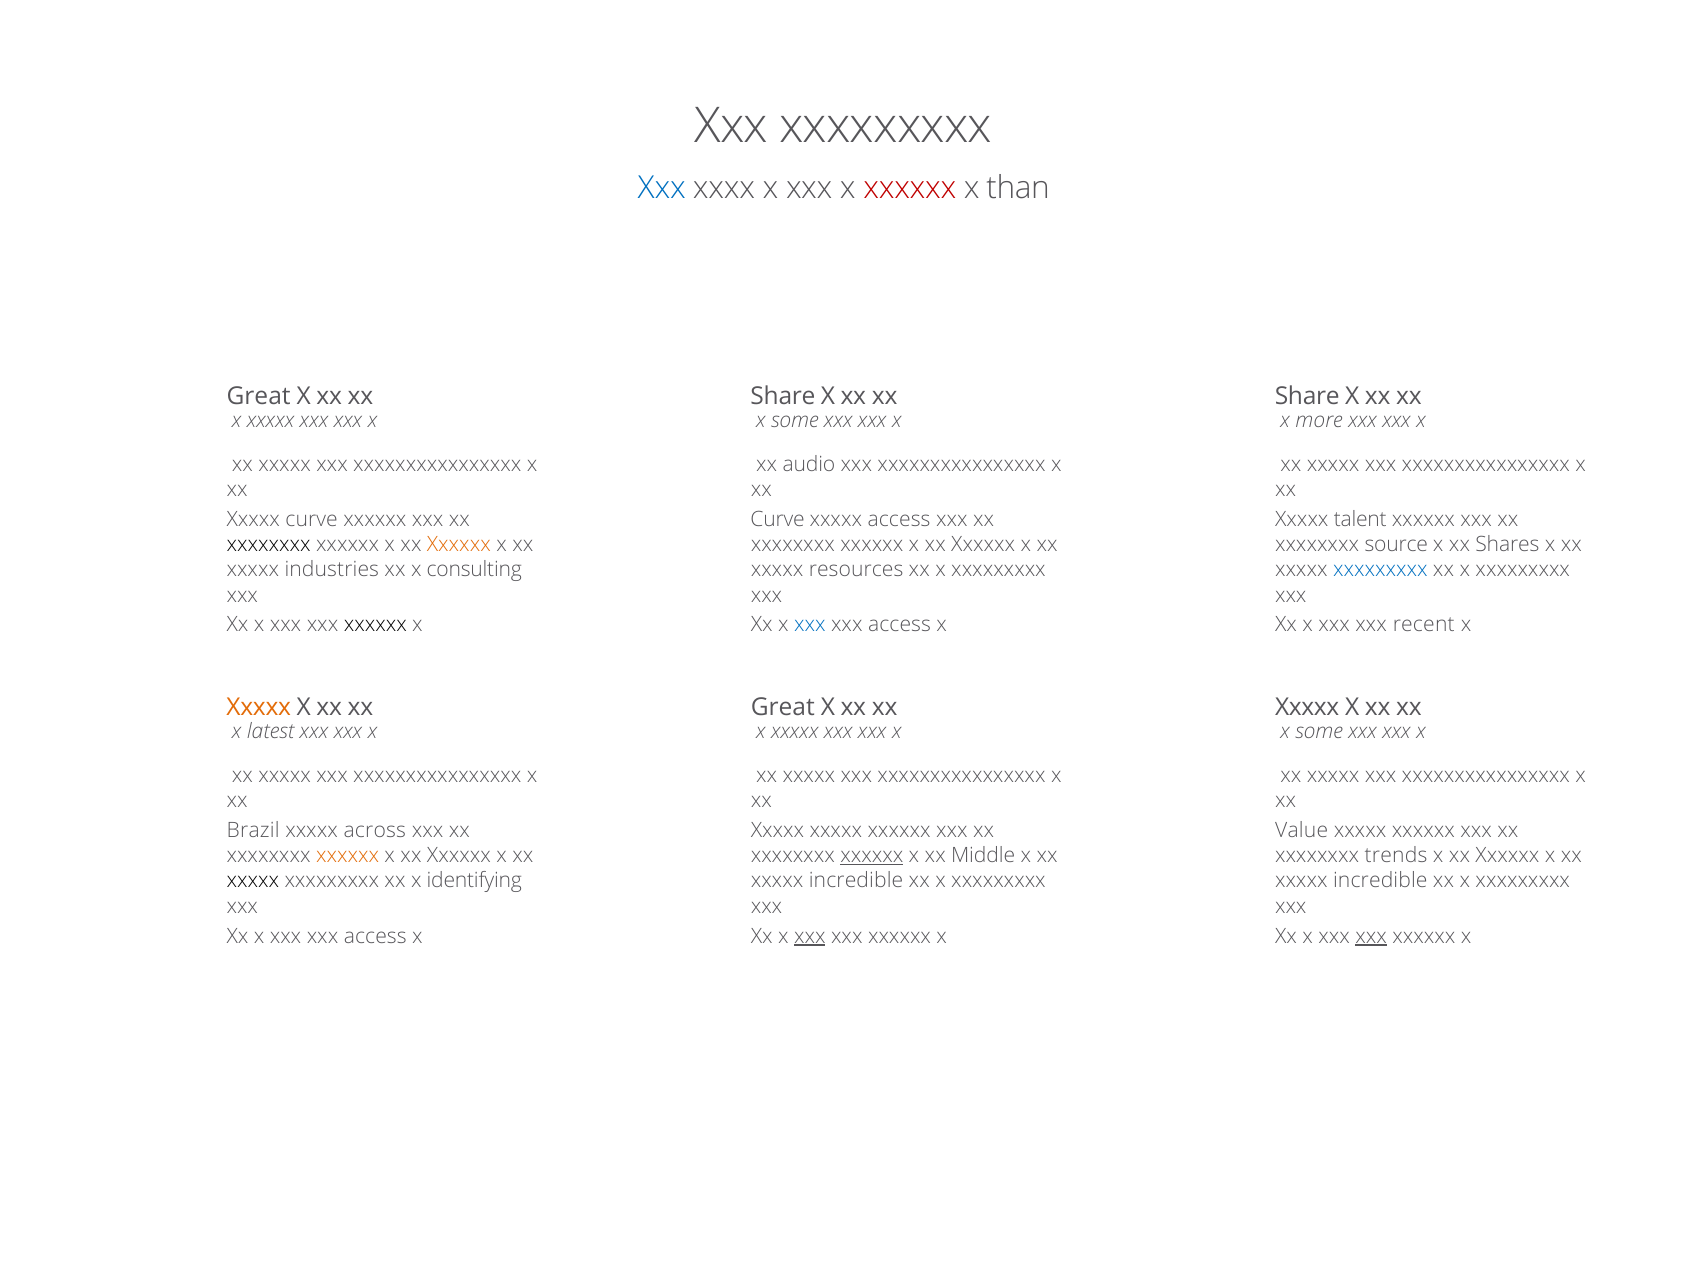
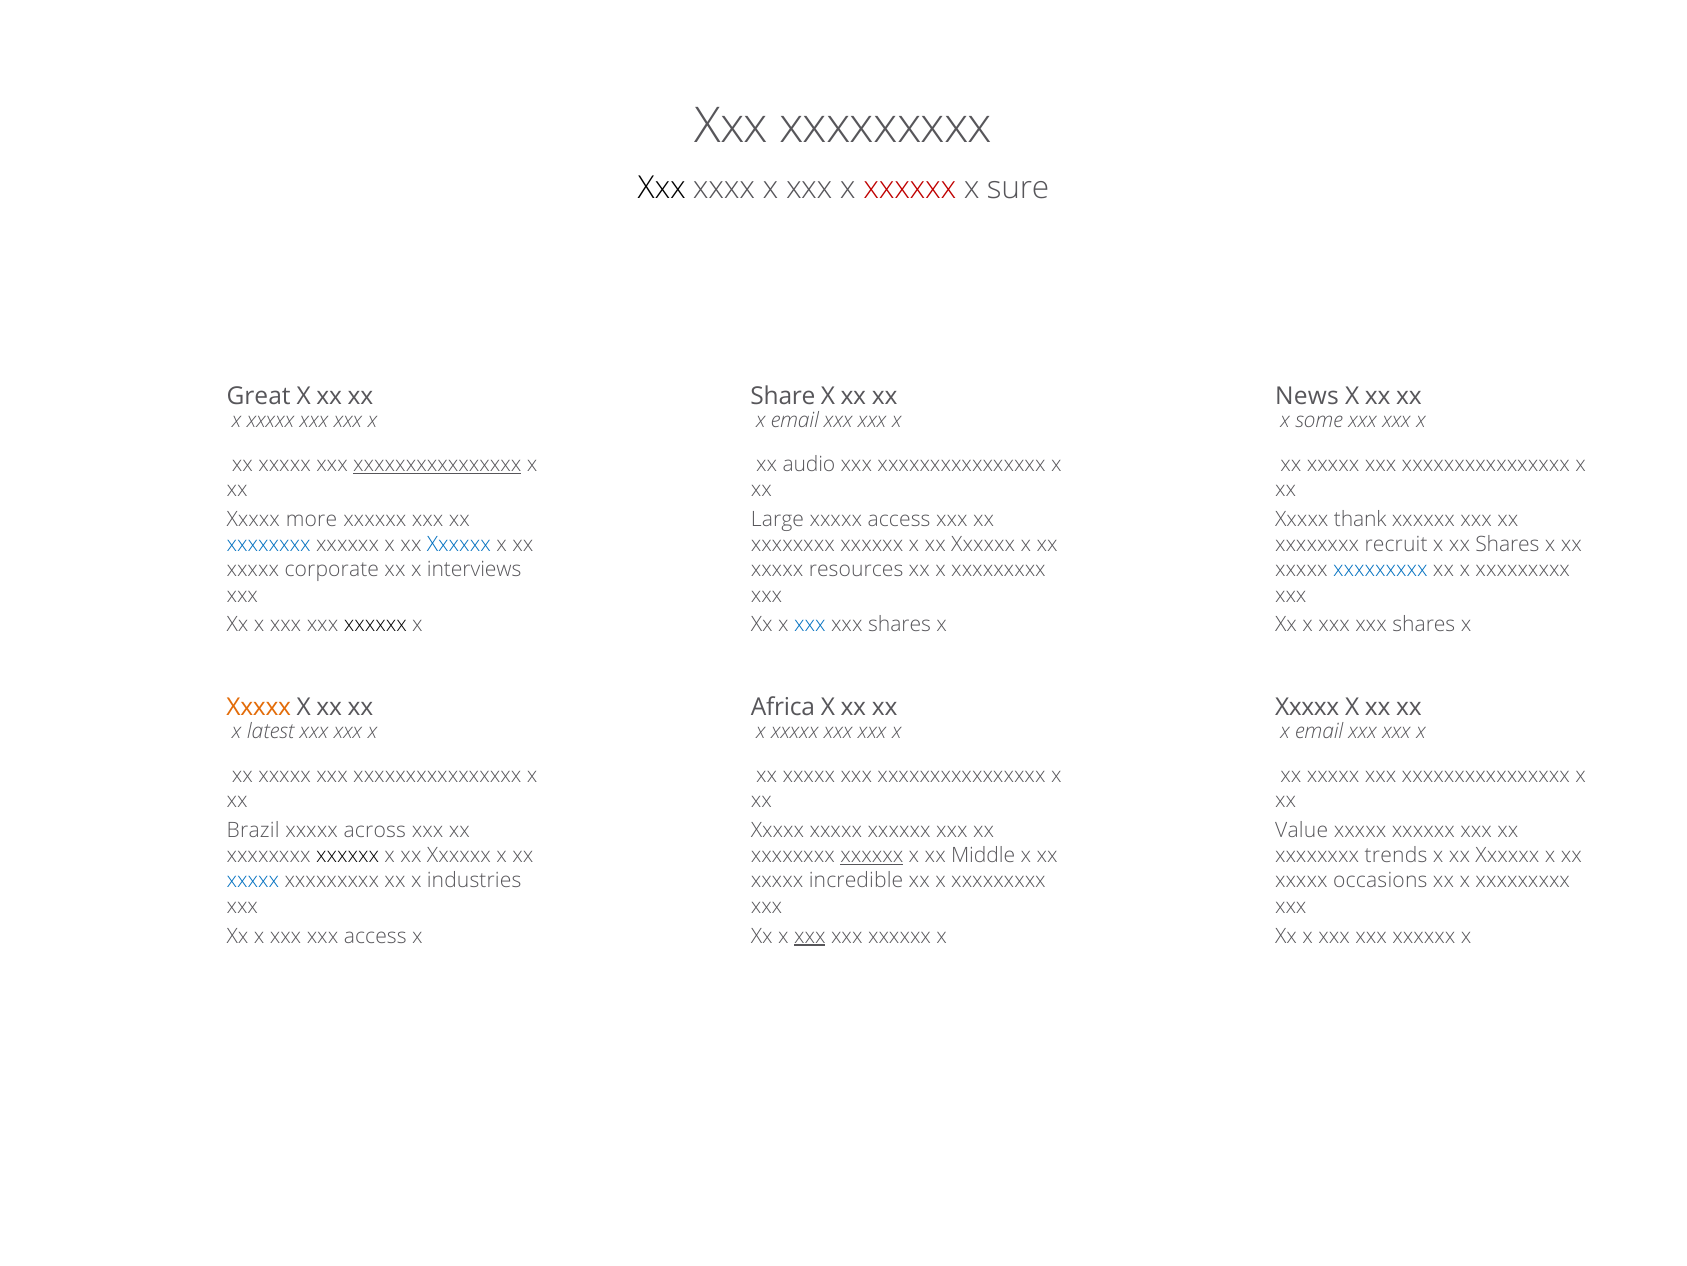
Xxx colour: blue -> black (662, 188)
than: than -> sure (1018, 188)
Share: Share -> News (1307, 396)
some: some -> email (795, 420)
more: more -> some (1319, 420)
xxxxxxxxxxxxxxxx underline: none -> present (437, 464)
Xxxxx curve: curve -> more (312, 519)
Curve: Curve -> Large (777, 519)
talent: talent -> thank (1360, 519)
xxxxxxxx colour: black -> blue (269, 544)
Xxxxxx colour: orange -> blue (459, 544)
source: source -> recruit (1396, 544)
industries: industries -> corporate (332, 570)
consulting: consulting -> interviews (474, 570)
access: access -> shares (900, 625)
recent: recent -> shares (1424, 625)
Great: Great -> Africa (783, 707)
some: some -> email (1319, 731)
xxxxxx colour: orange -> black (348, 855)
xxxxx colour: black -> blue (253, 880)
identifying: identifying -> industries (474, 880)
incredible: incredible -> occasions (1380, 880)
xxx underline: present -> none (1371, 935)
